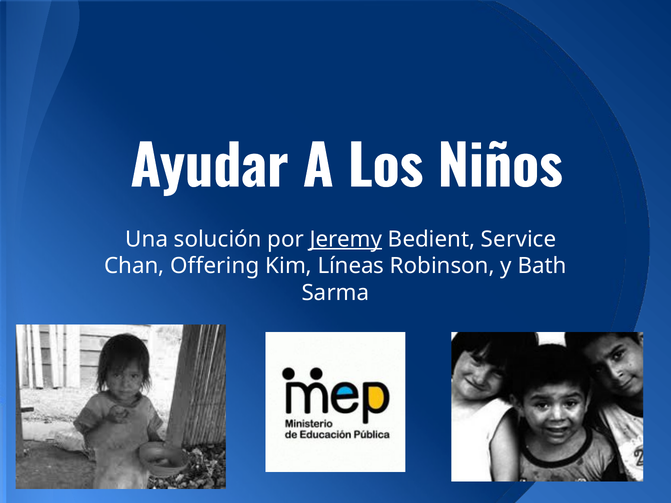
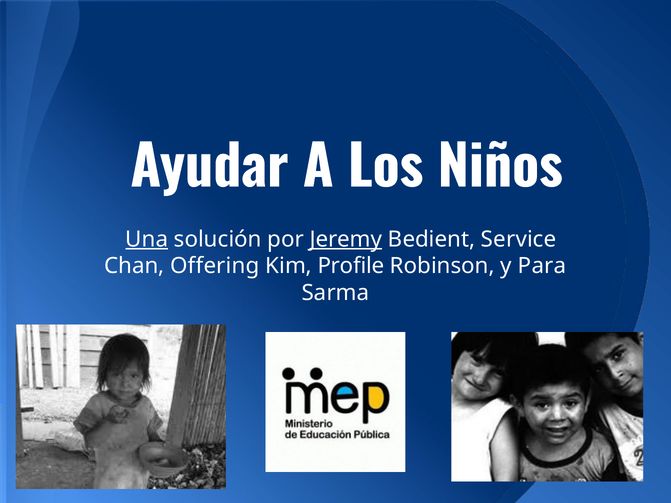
Una underline: none -> present (147, 239)
Líneas: Líneas -> Profile (351, 266)
Bath: Bath -> Para (542, 266)
